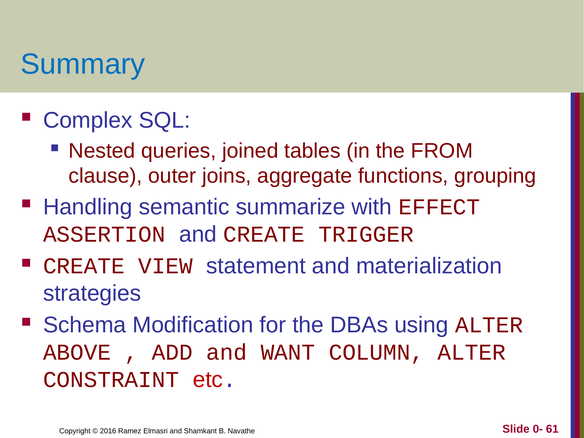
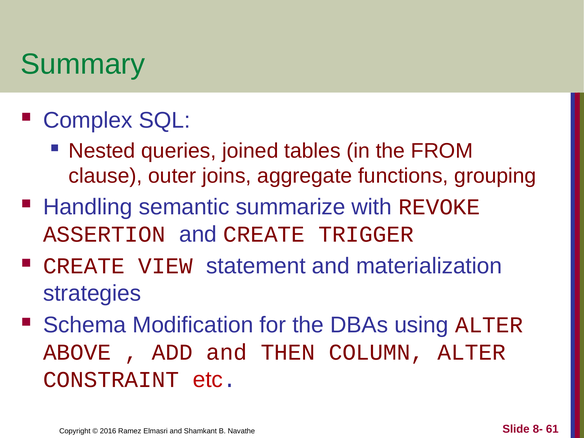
Summary colour: blue -> green (83, 64)
EFFECT: EFFECT -> REVOKE (439, 207)
WANT: WANT -> THEN (288, 352)
0-: 0- -> 8- (538, 429)
